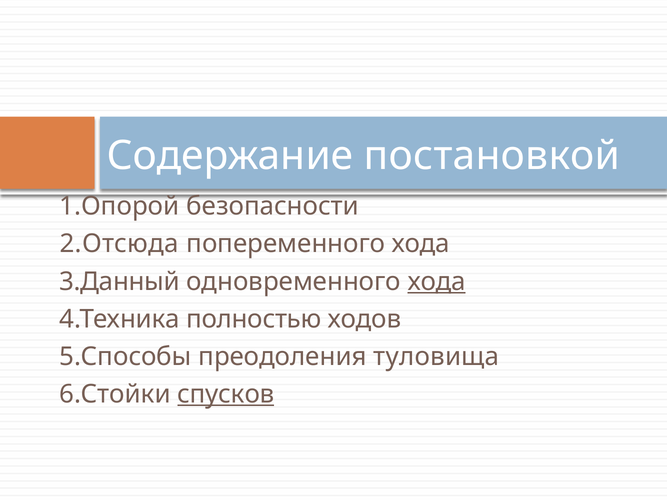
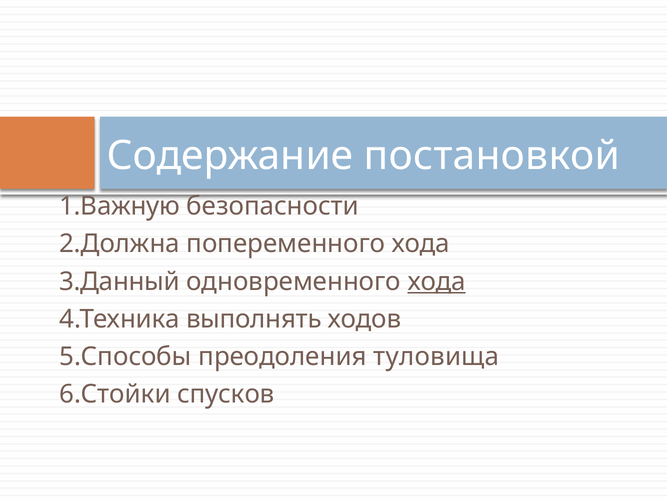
1.Опорой: 1.Опорой -> 1.Важную (120, 206)
2.Отсюда: 2.Отсюда -> 2.Должна (119, 244)
полностью: полностью -> выполнять (254, 319)
спусков underline: present -> none (226, 394)
